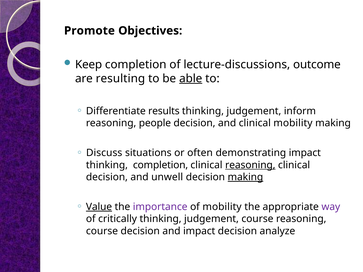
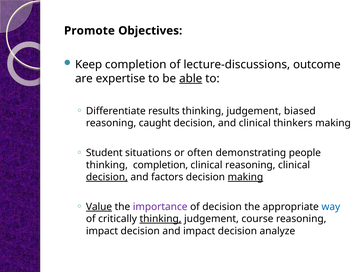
resulting: resulting -> expertise (121, 79)
inform: inform -> biased (300, 111)
people: people -> caught (155, 123)
clinical mobility: mobility -> thinkers (293, 123)
Discuss: Discuss -> Student (104, 153)
demonstrating impact: impact -> people (305, 153)
reasoning underline: present -> none (250, 165)
decision underline: none -> present (107, 177)
unwell: unwell -> factors (167, 177)
of mobility: mobility -> decision (222, 207)
way colour: purple -> blue (331, 207)
thinking underline: none -> present (161, 219)
course: course -> impact (102, 231)
